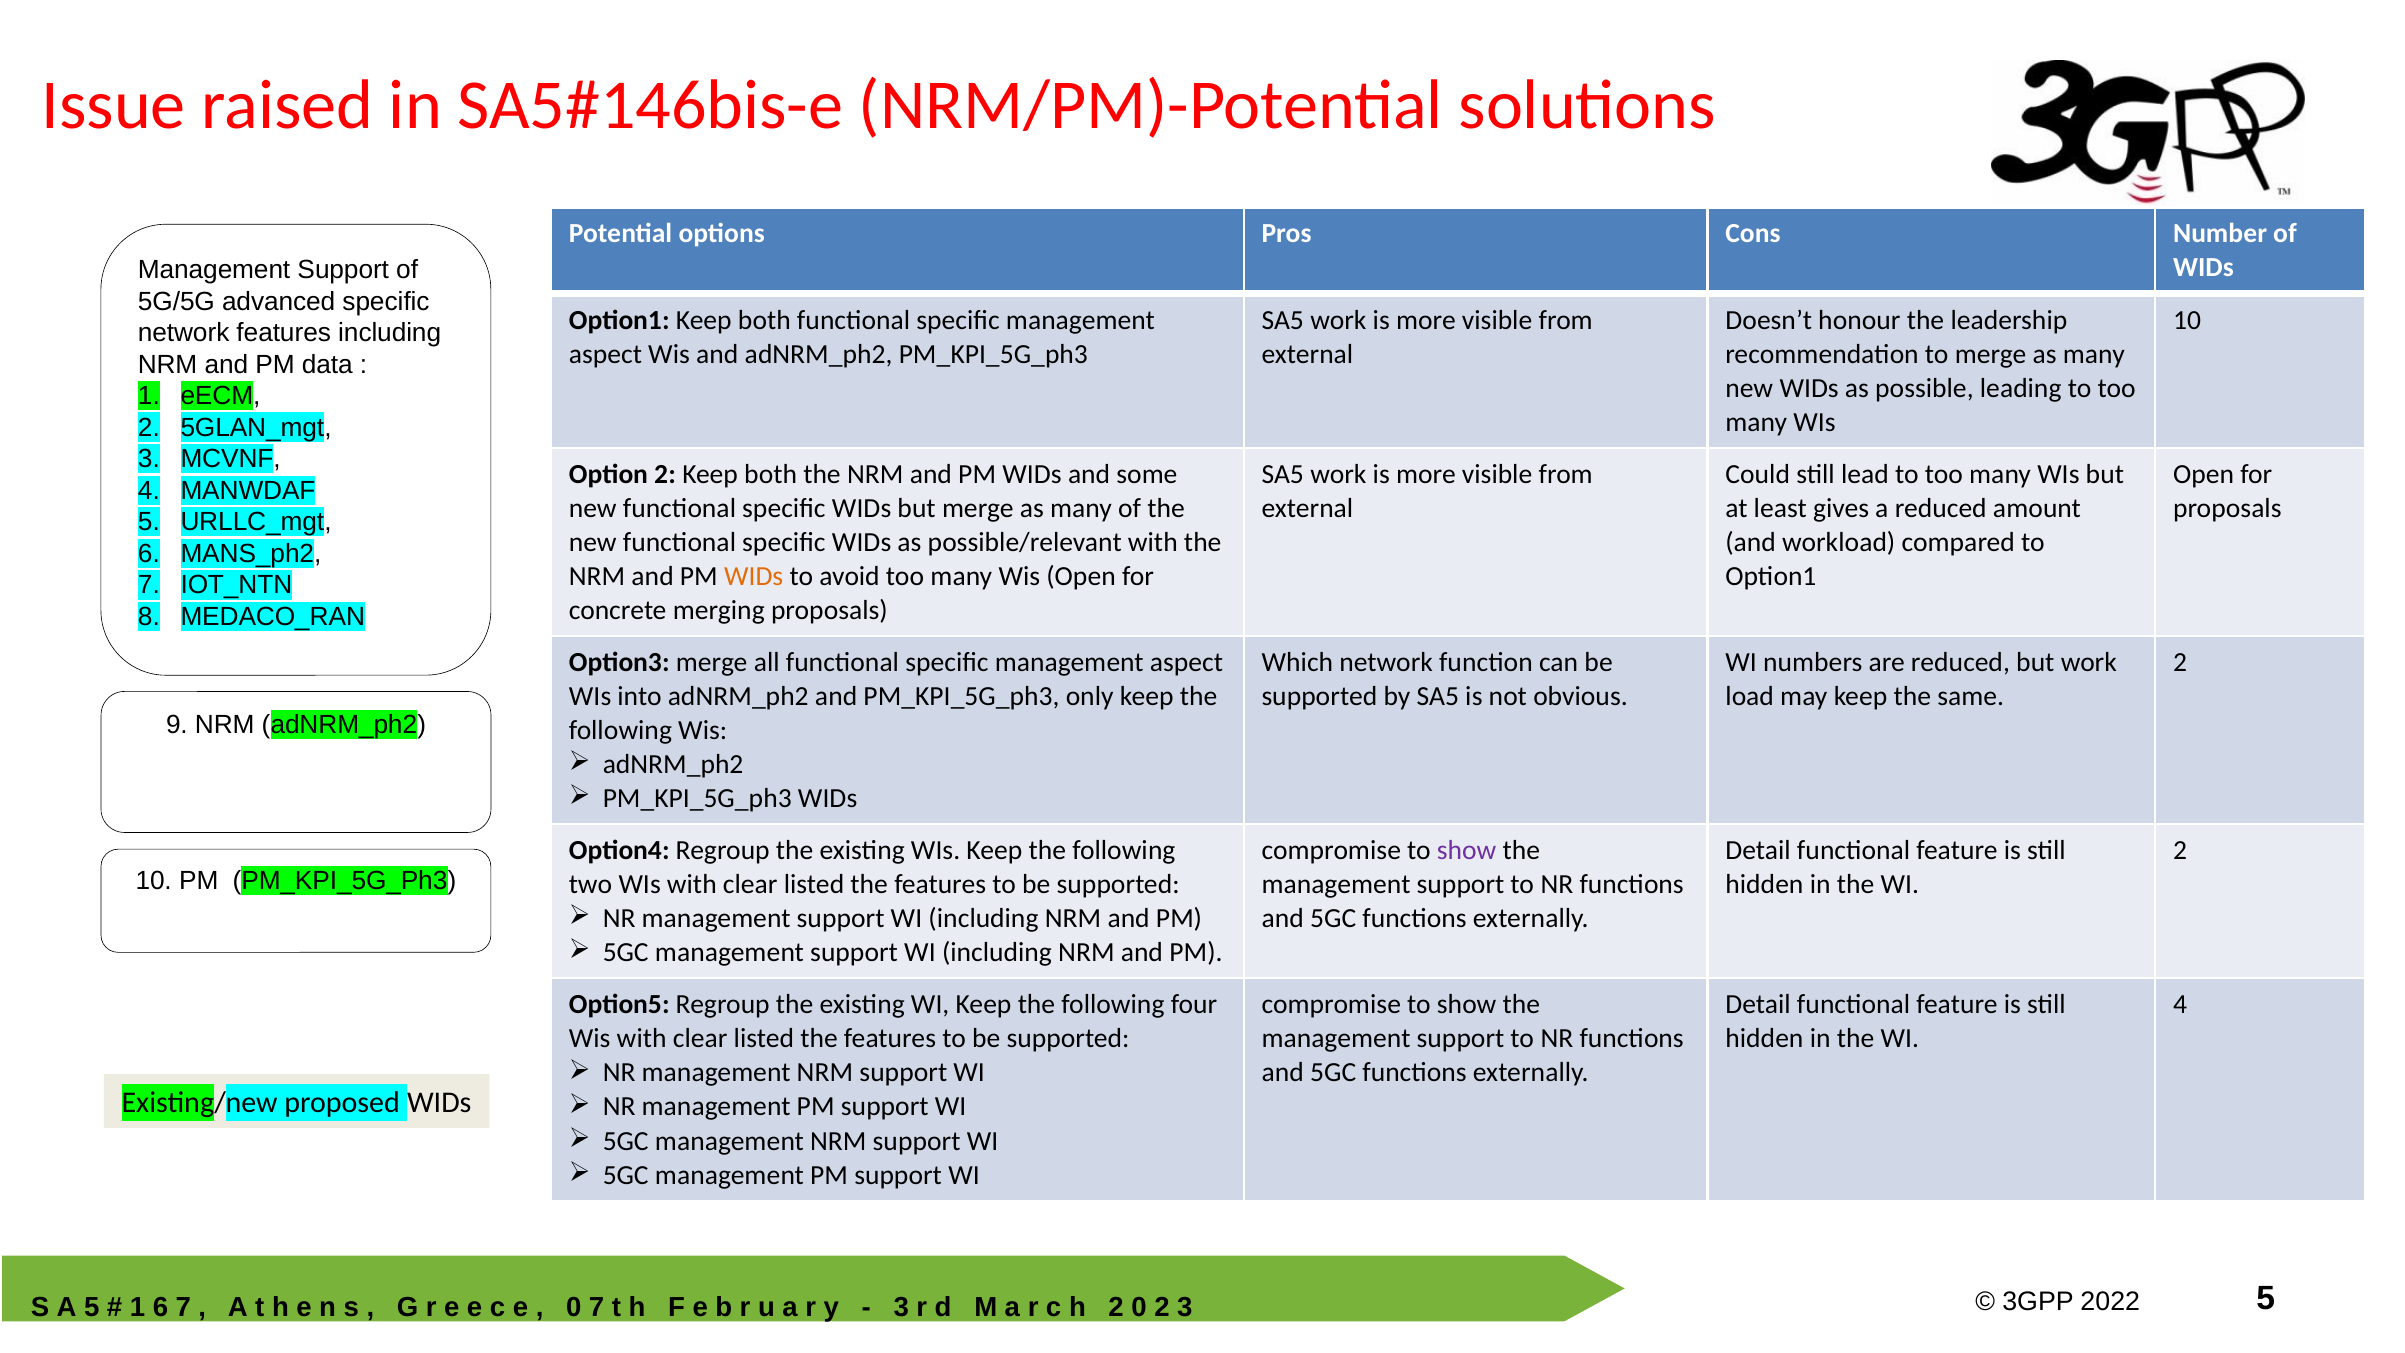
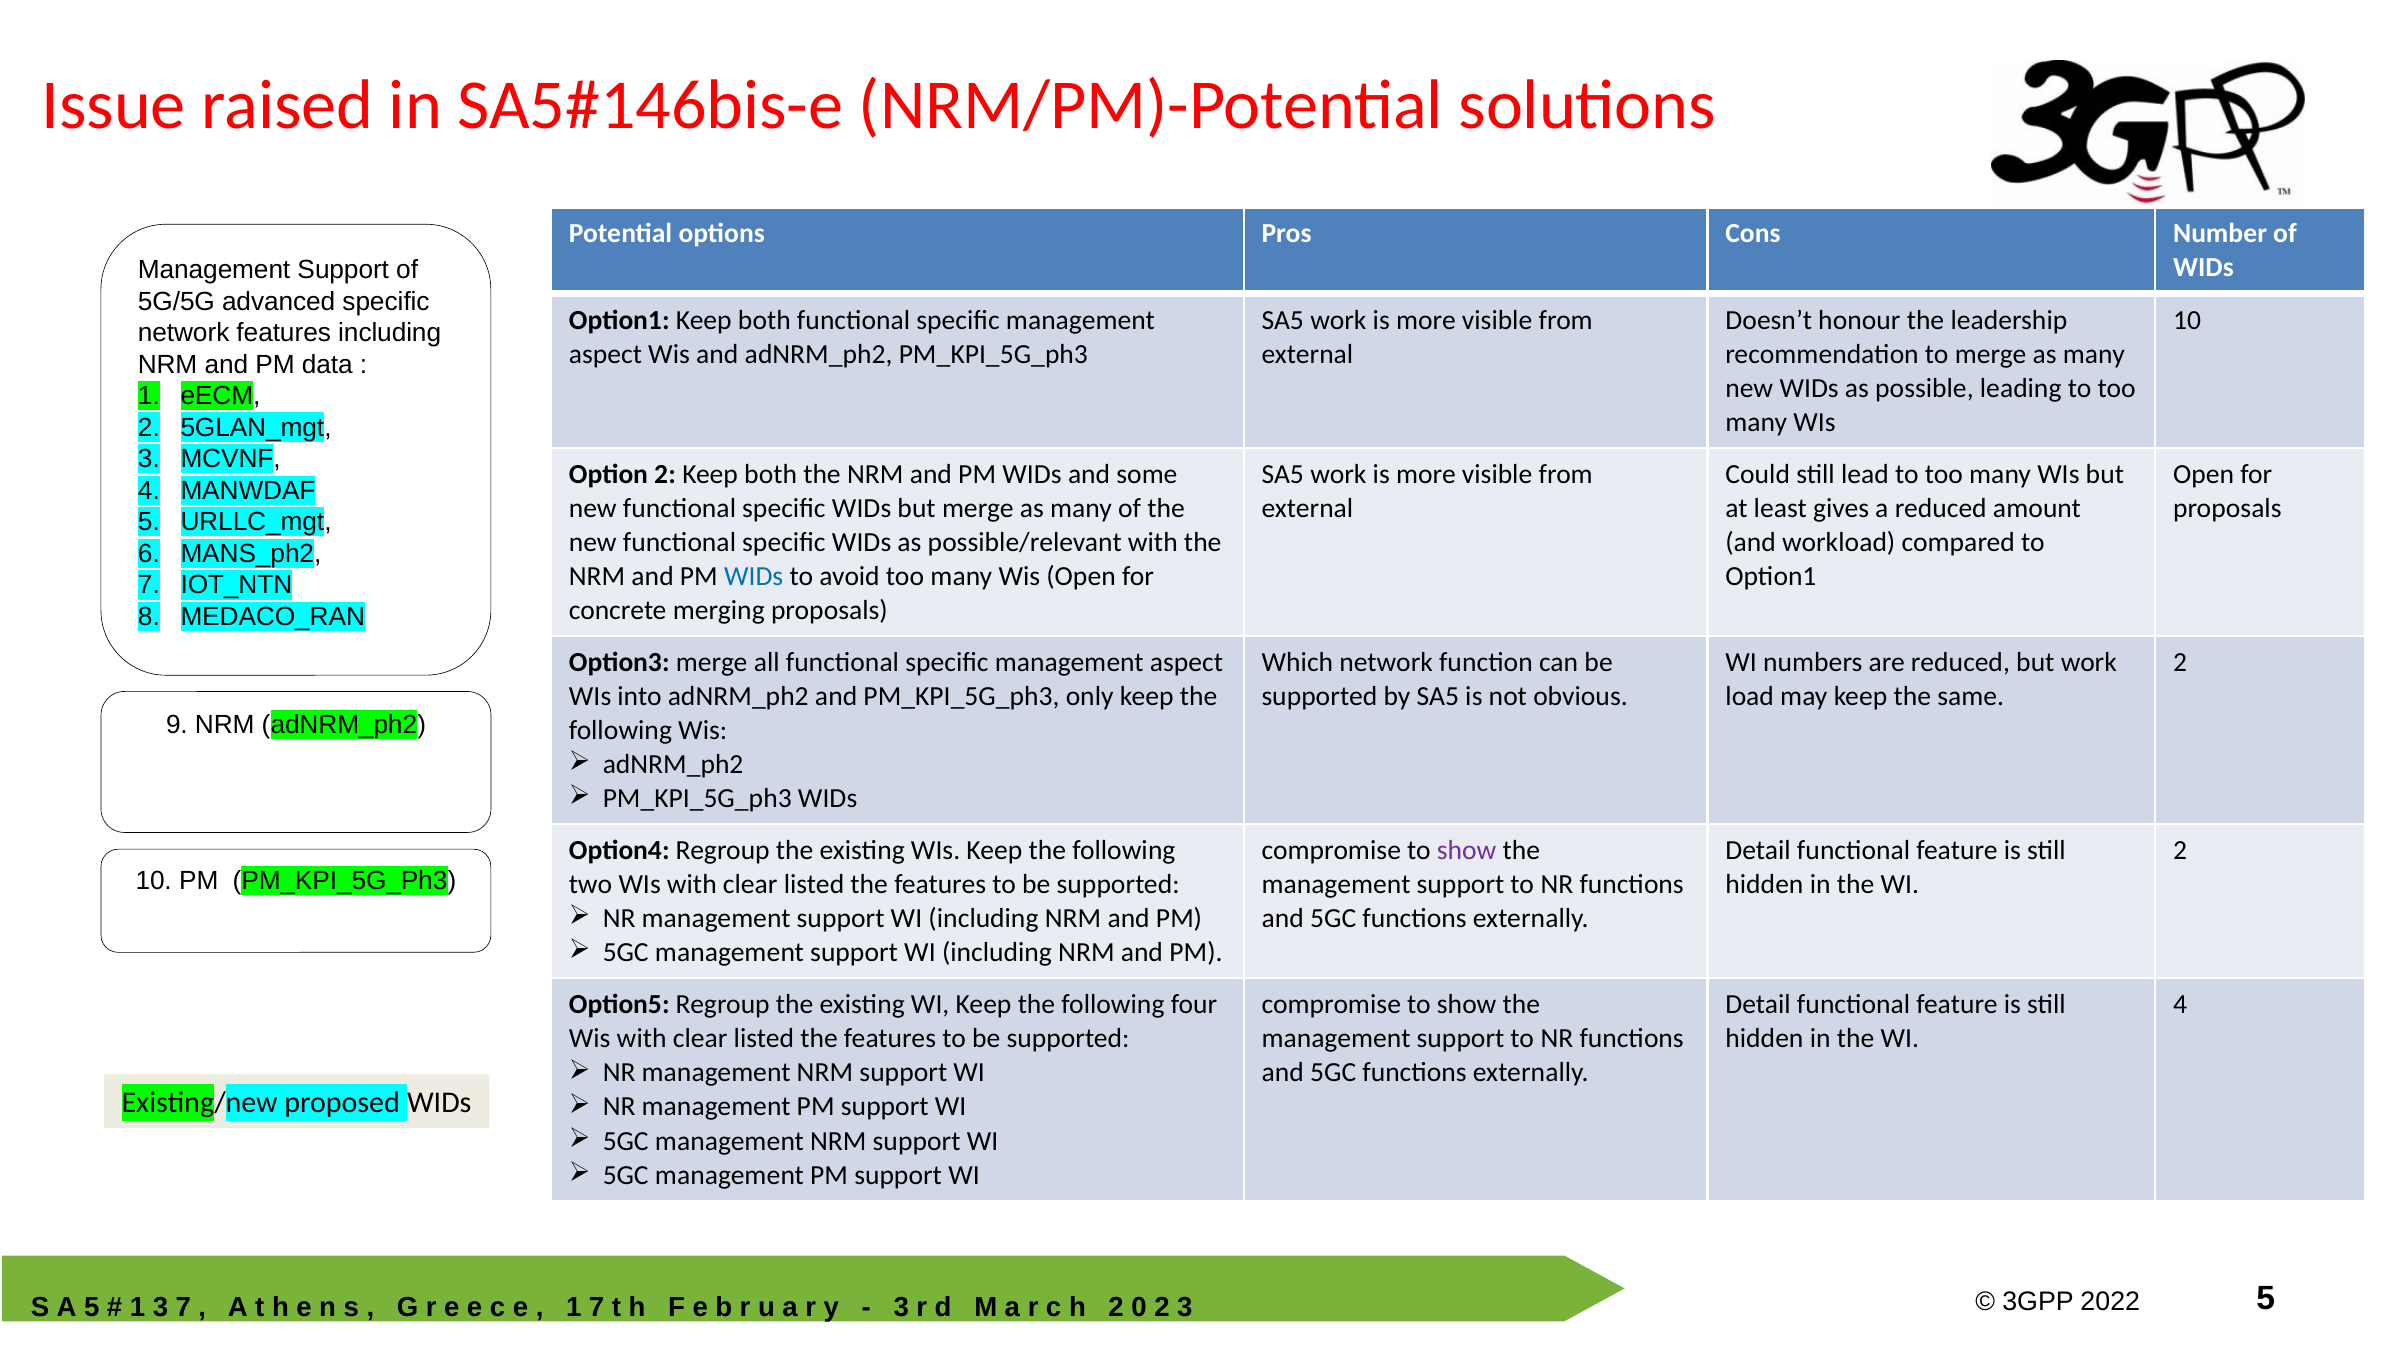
WIDs colour: orange -> blue (754, 576)
6: 6 -> 3 (160, 1308)
0: 0 -> 1 (574, 1308)
